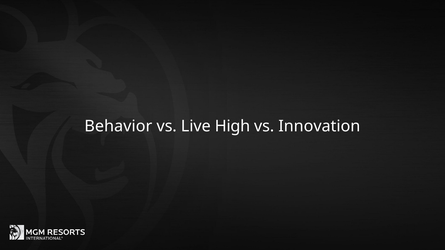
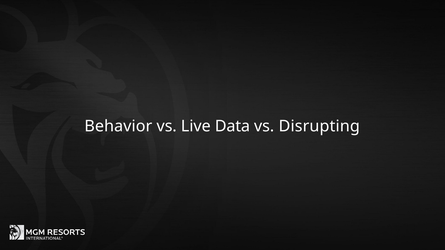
High: High -> Data (232, 126)
Innovation: Innovation -> Disrupting (319, 126)
